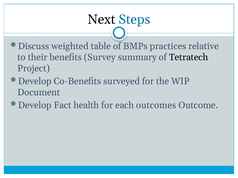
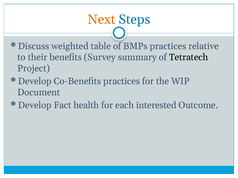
Next colour: black -> orange (102, 20)
Co-Benefits surveyed: surveyed -> practices (122, 81)
outcomes: outcomes -> interested (156, 106)
